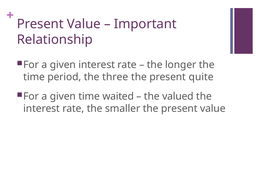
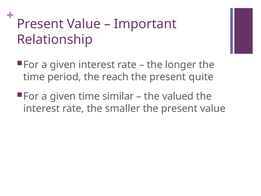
three: three -> reach (115, 77)
waited: waited -> similar (118, 96)
